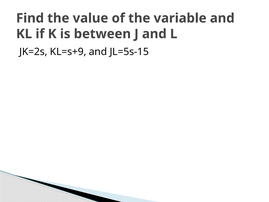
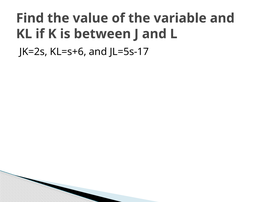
KL=s+9: KL=s+9 -> KL=s+6 (68, 52)
JL=5s-15: JL=5s-15 -> JL=5s-17 (129, 52)
